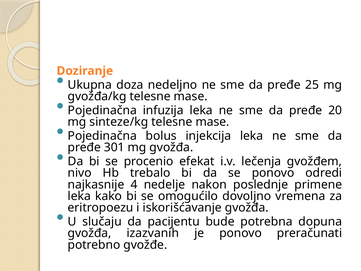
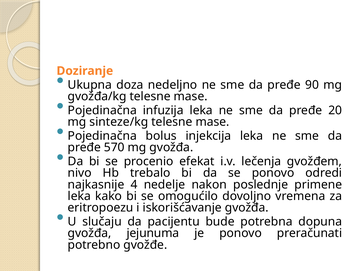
25: 25 -> 90 (312, 85)
301: 301 -> 570 (114, 147)
izazvanih: izazvanih -> jejunuma (153, 233)
